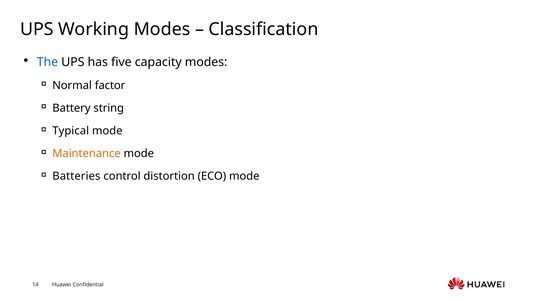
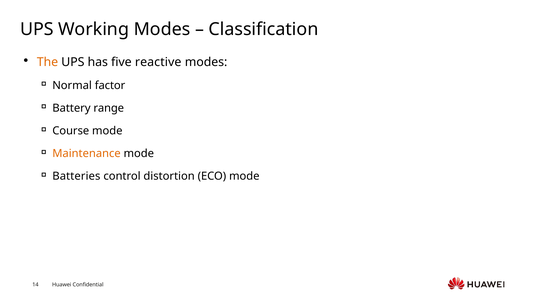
The colour: blue -> orange (48, 62)
capacity: capacity -> reactive (158, 62)
string: string -> range (109, 108)
Typical: Typical -> Course (71, 131)
